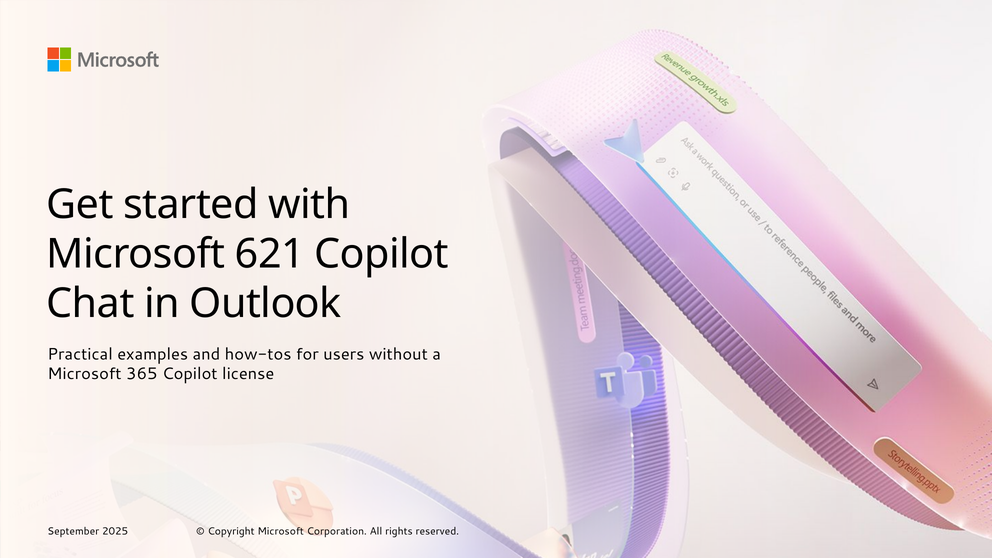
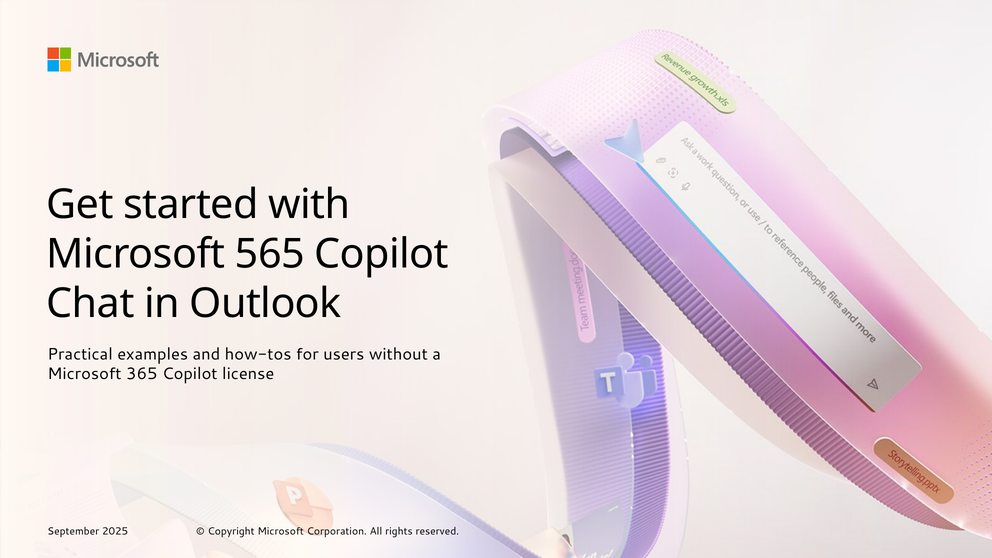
621: 621 -> 565 (270, 254)
